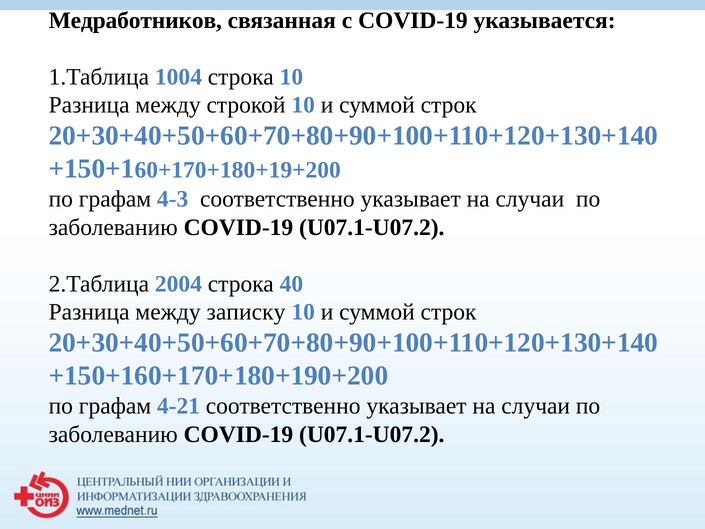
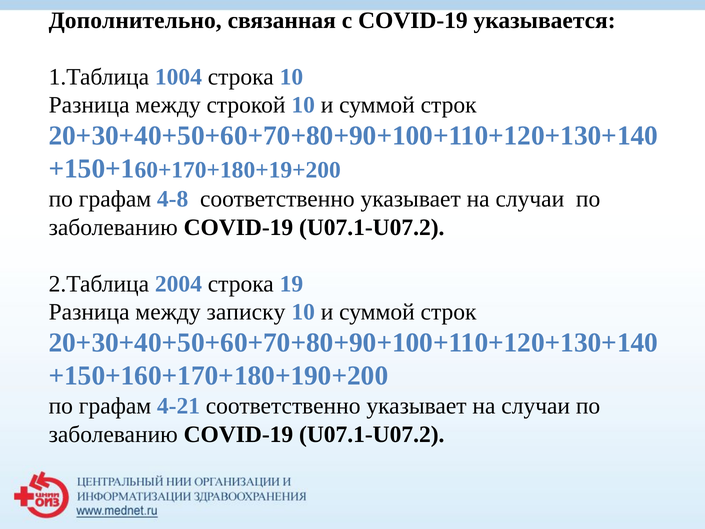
Медработников: Медработников -> Дополнительно (135, 20)
4-3: 4-3 -> 4-8 (173, 199)
40: 40 -> 19 (291, 284)
